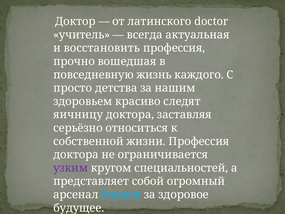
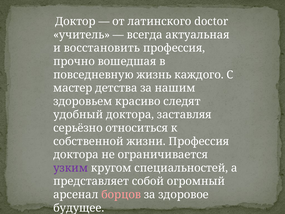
просто: просто -> мастер (73, 88)
яичницу: яичницу -> удобный (78, 115)
борцов colour: light blue -> pink (121, 194)
